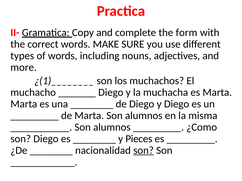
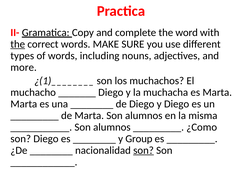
form: form -> word (187, 33)
the underline: none -> present (18, 44)
Pieces: Pieces -> Group (139, 139)
